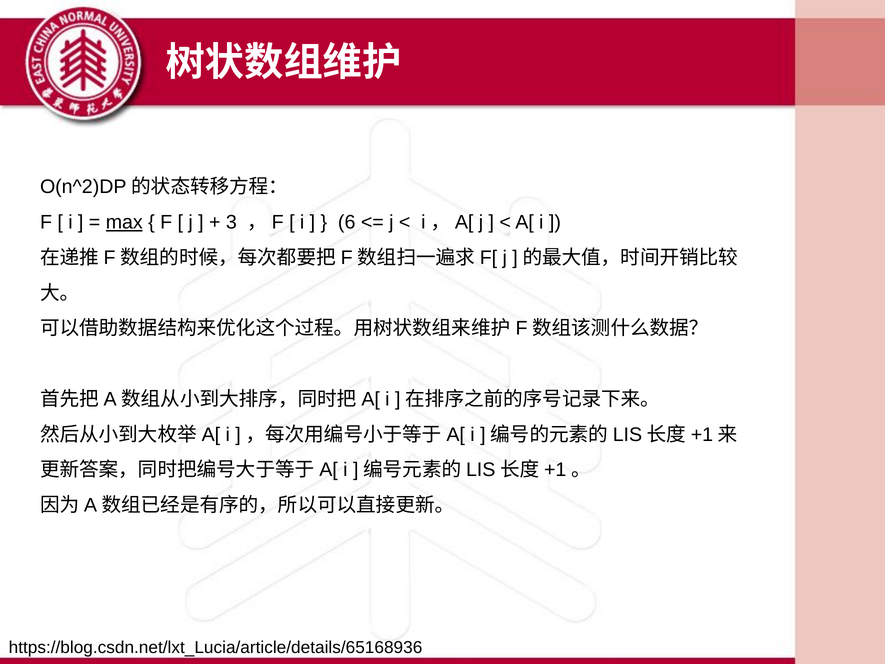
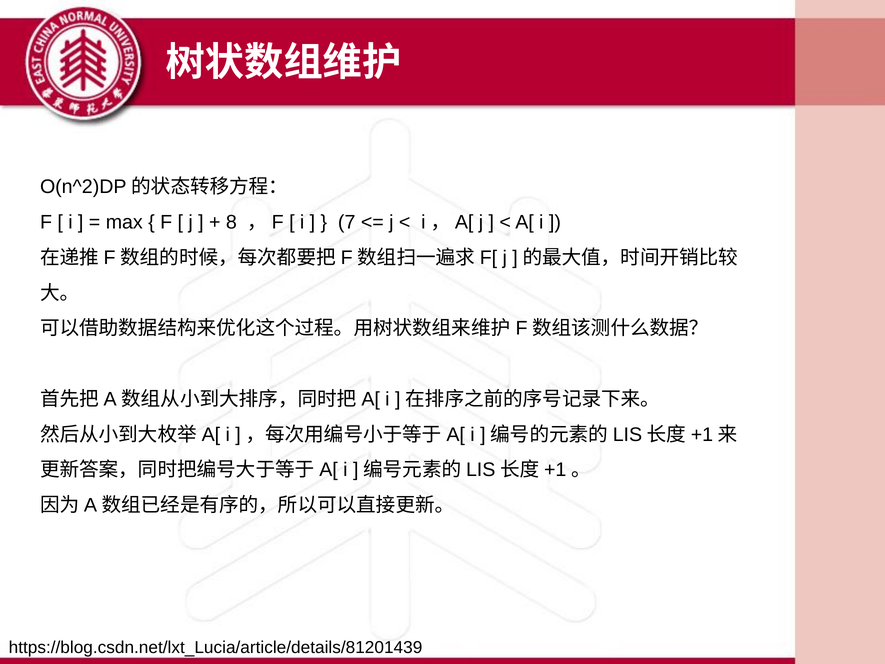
max underline: present -> none (124, 222)
3: 3 -> 8 (231, 222)
6: 6 -> 7 (347, 222)
https://blog.csdn.net/lxt_Lucia/article/details/65168936: https://blog.csdn.net/lxt_Lucia/article/details/65168936 -> https://blog.csdn.net/lxt_Lucia/article/details/81201439 (215, 647)
